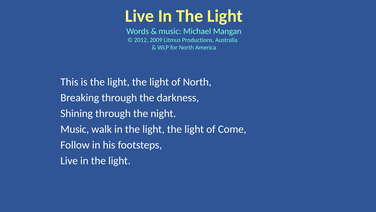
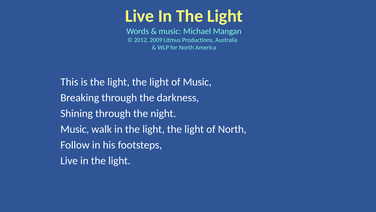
of North: North -> Music (197, 82)
of Come: Come -> North (232, 129)
